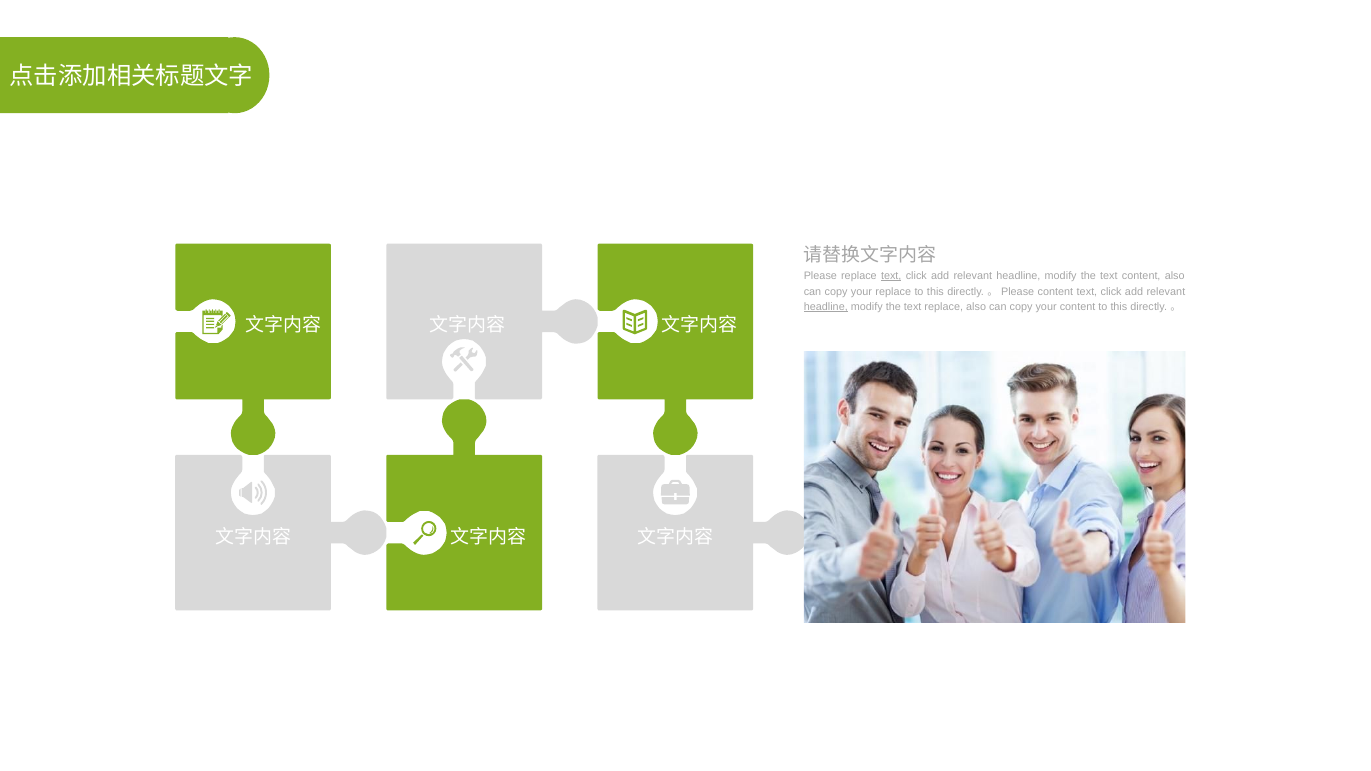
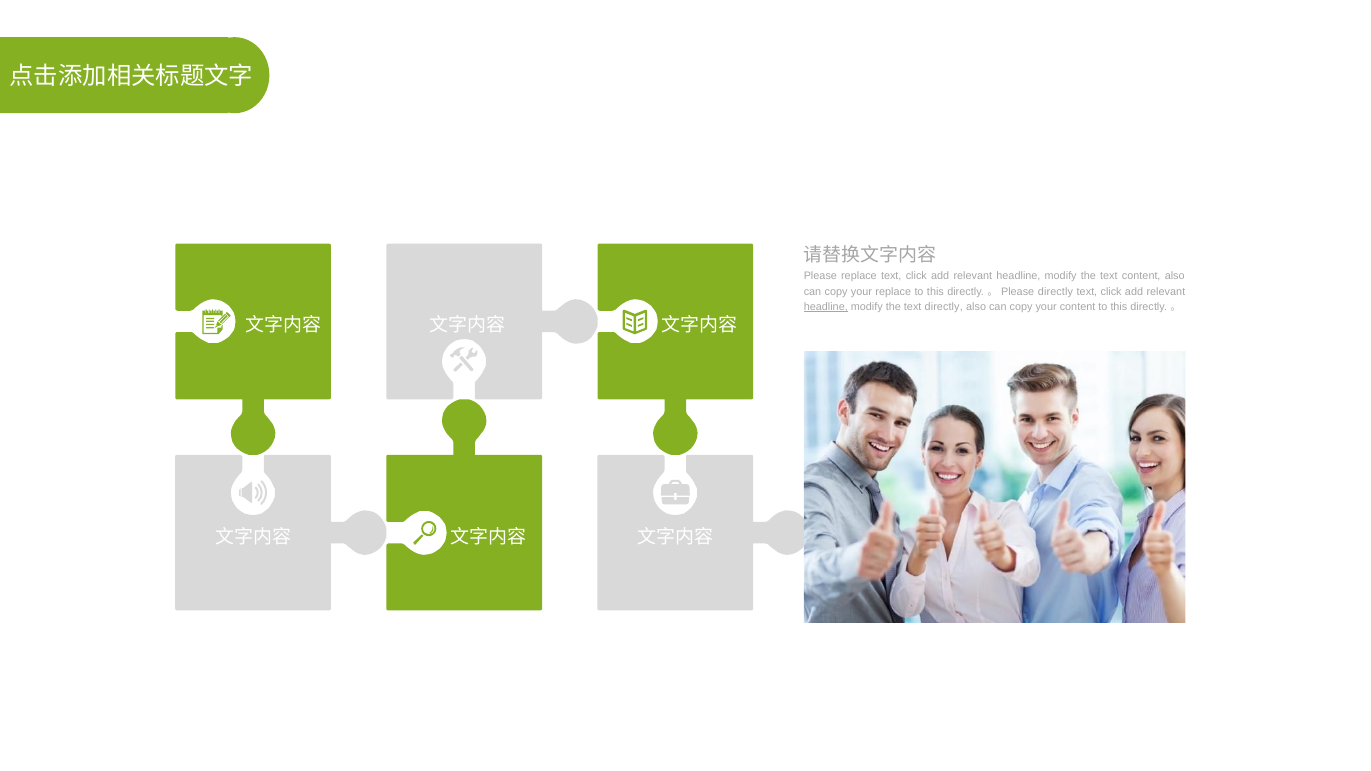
text underline: present -> none (891, 276)
Please content: content -> directly (1055, 292)
text replace: replace -> directly (944, 307)
